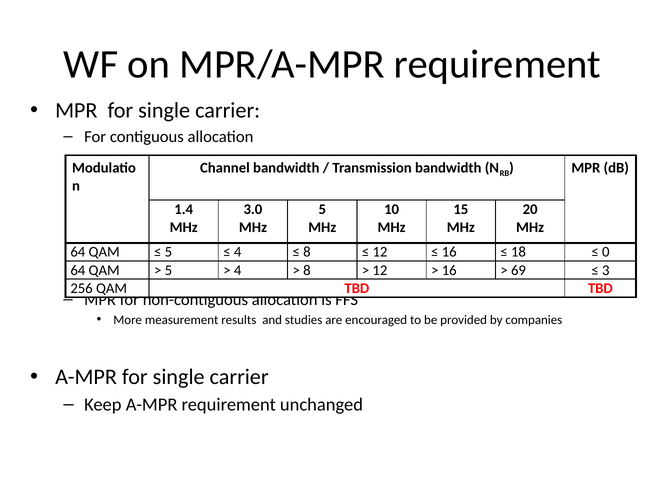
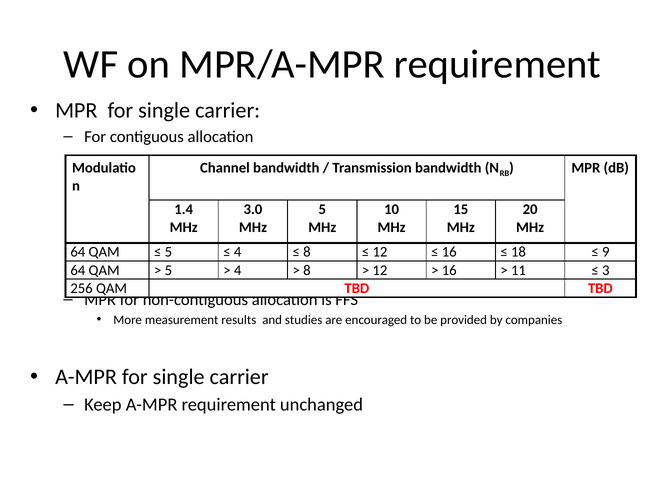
0: 0 -> 9 (606, 252)
69: 69 -> 11 (519, 270)
